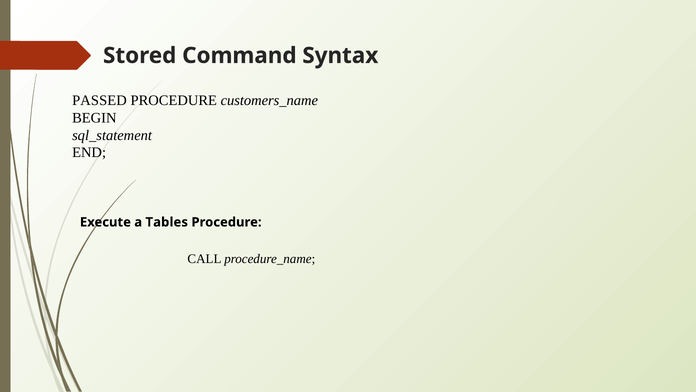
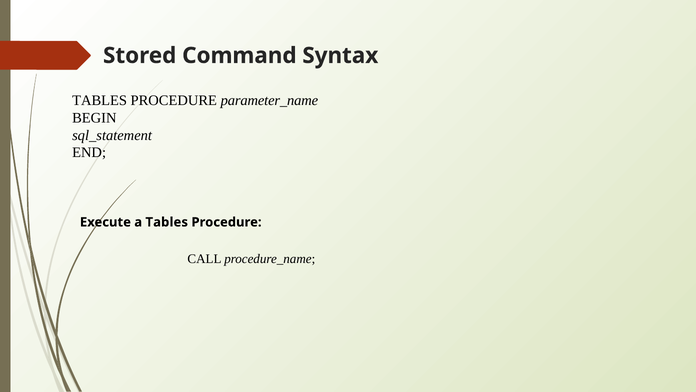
PASSED: PASSED -> TABLES (100, 100)
customers_name: customers_name -> parameter_name (269, 100)
